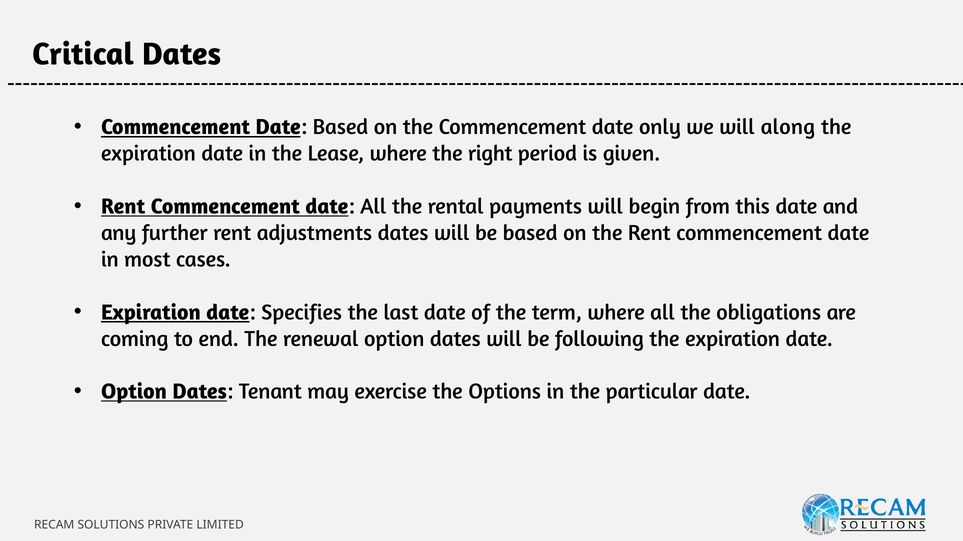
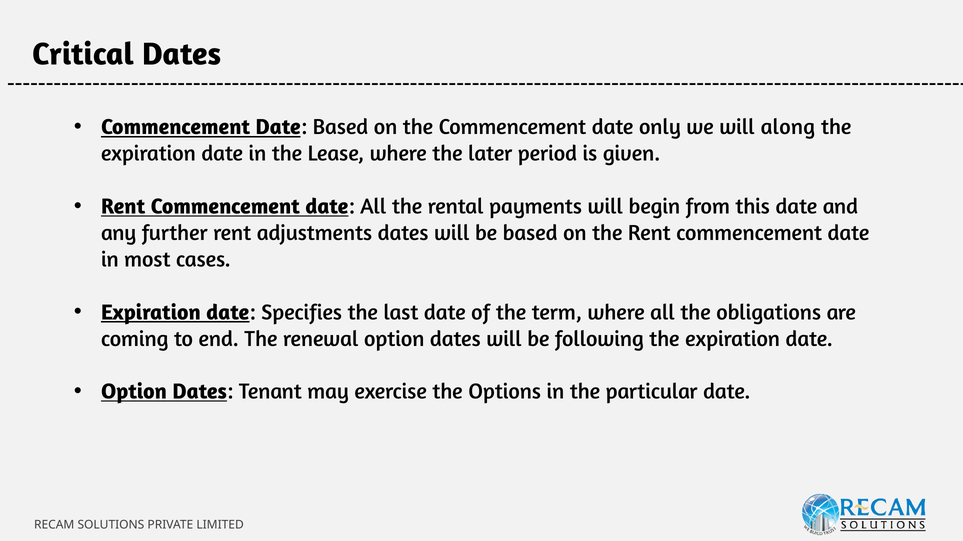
right: right -> later (490, 154)
